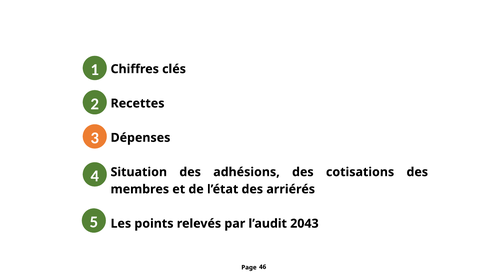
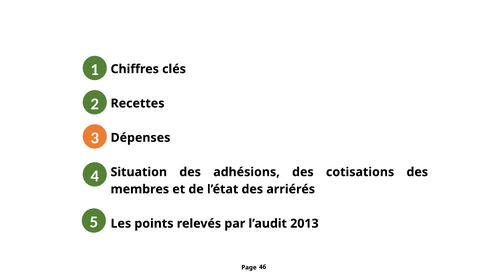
2043: 2043 -> 2013 (304, 224)
